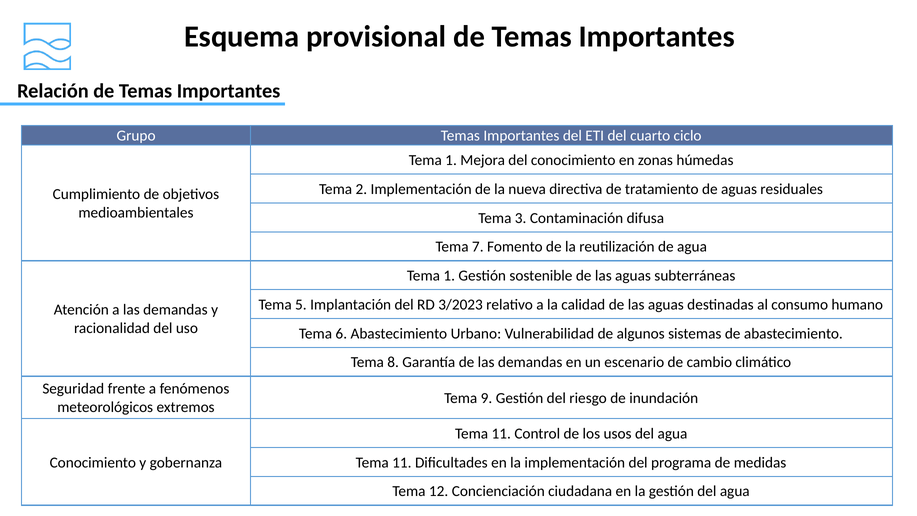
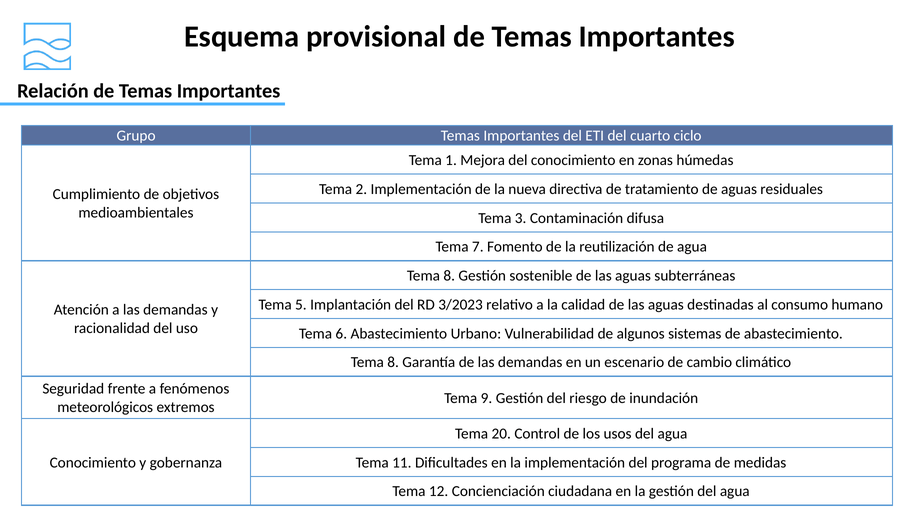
1: 1 -> 8 (449, 276)
11: 11 -> 20 (501, 433)
